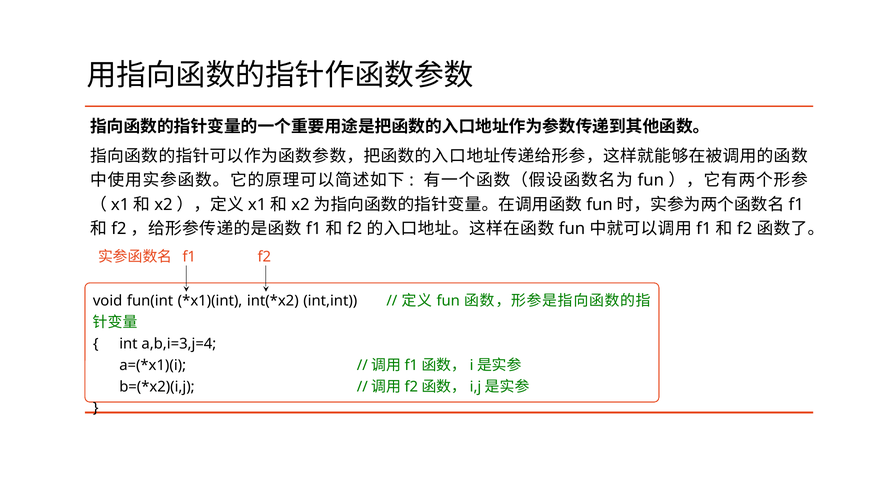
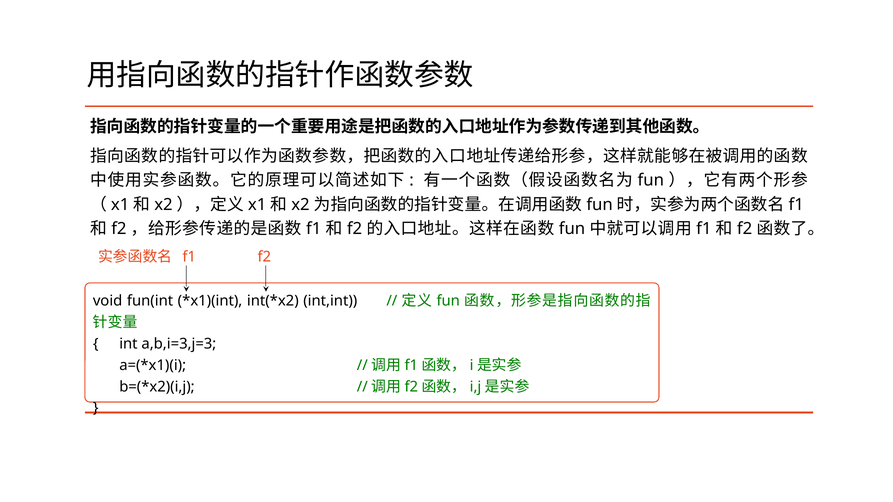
a,b,i=3,j=4: a,b,i=3,j=4 -> a,b,i=3,j=3 (179, 344)
